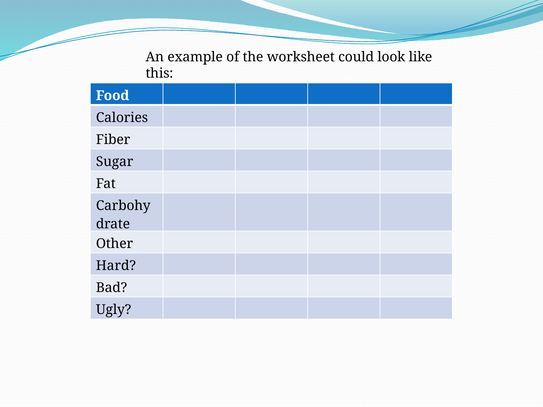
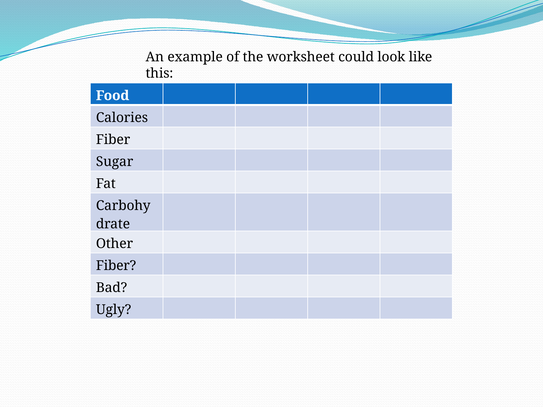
Hard: Hard -> Fiber (116, 266)
